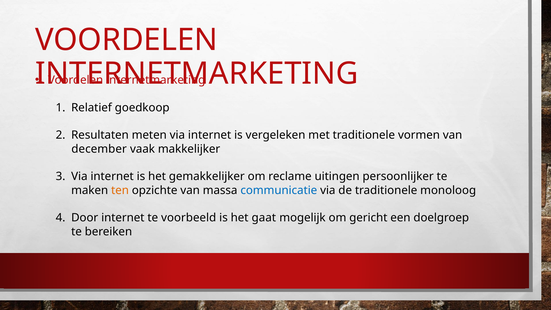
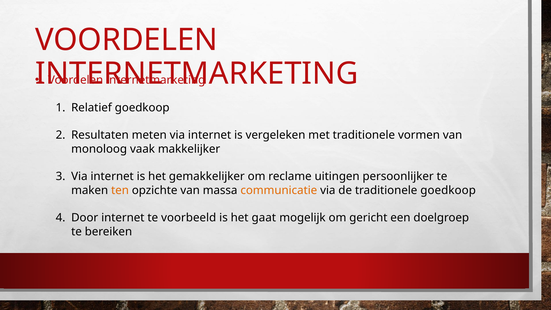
december: december -> monoloog (99, 149)
communicatie colour: blue -> orange (279, 190)
traditionele monoloog: monoloog -> goedkoop (448, 190)
